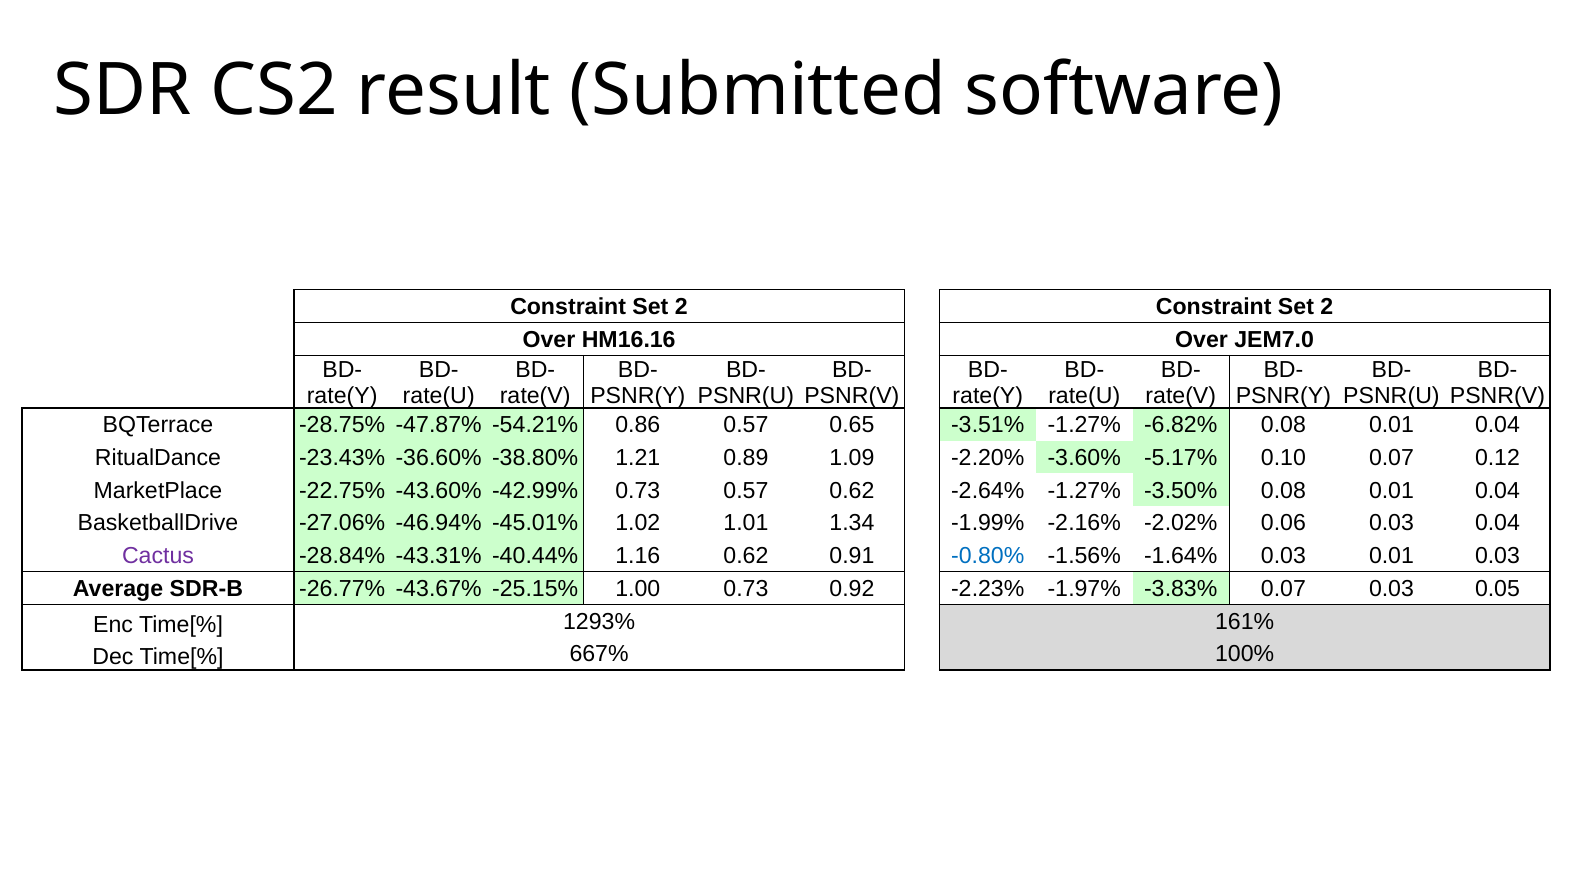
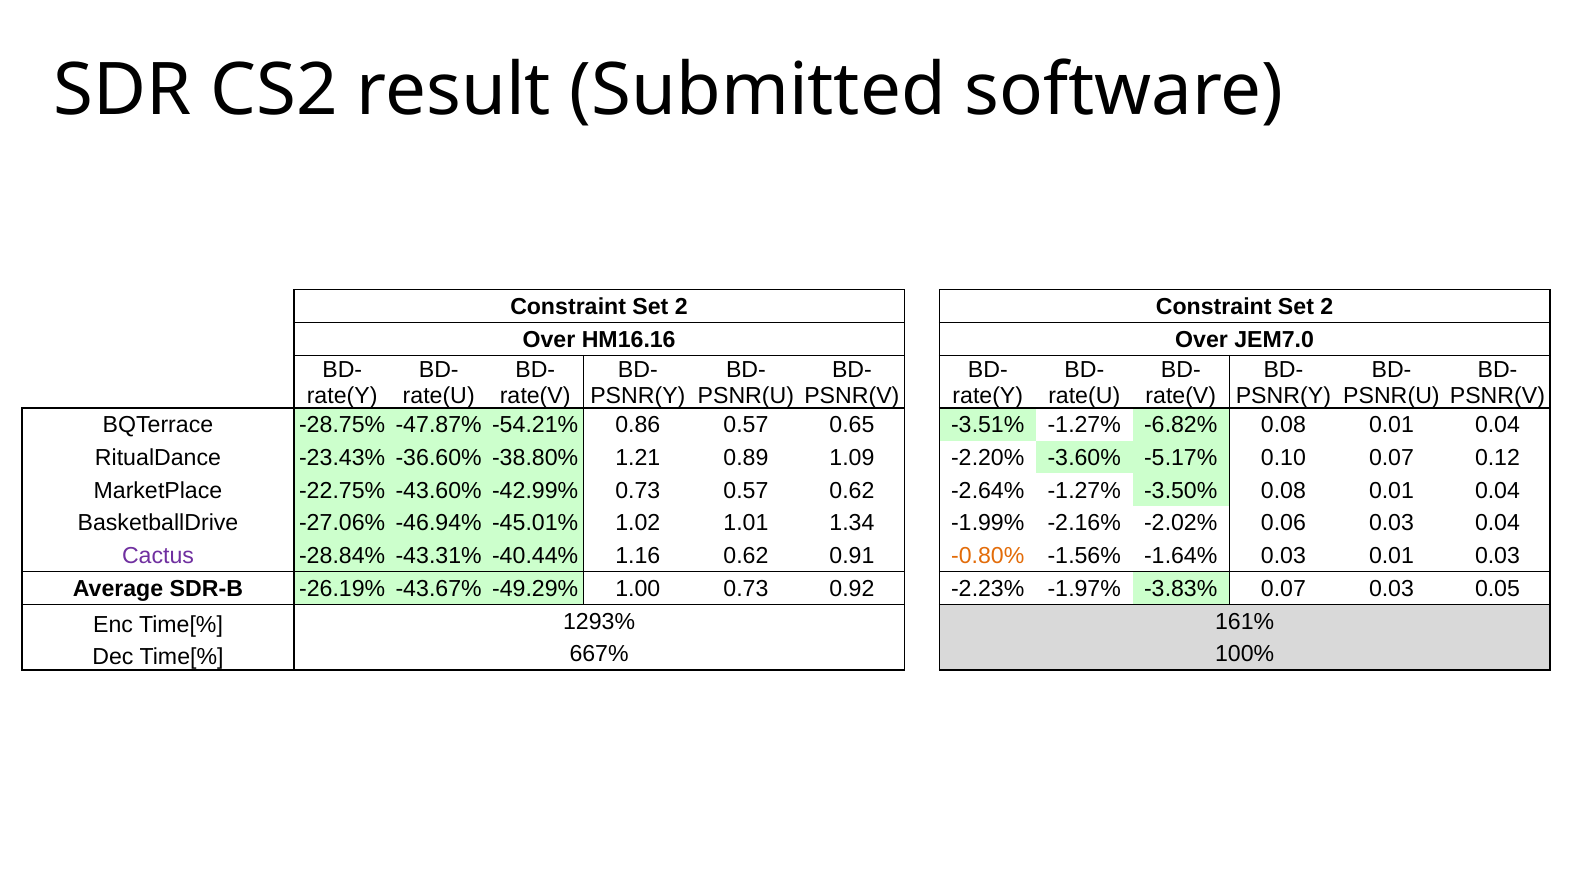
-0.80% colour: blue -> orange (988, 556)
-26.77%: -26.77% -> -26.19% (342, 589)
-25.15%: -25.15% -> -49.29% (535, 589)
